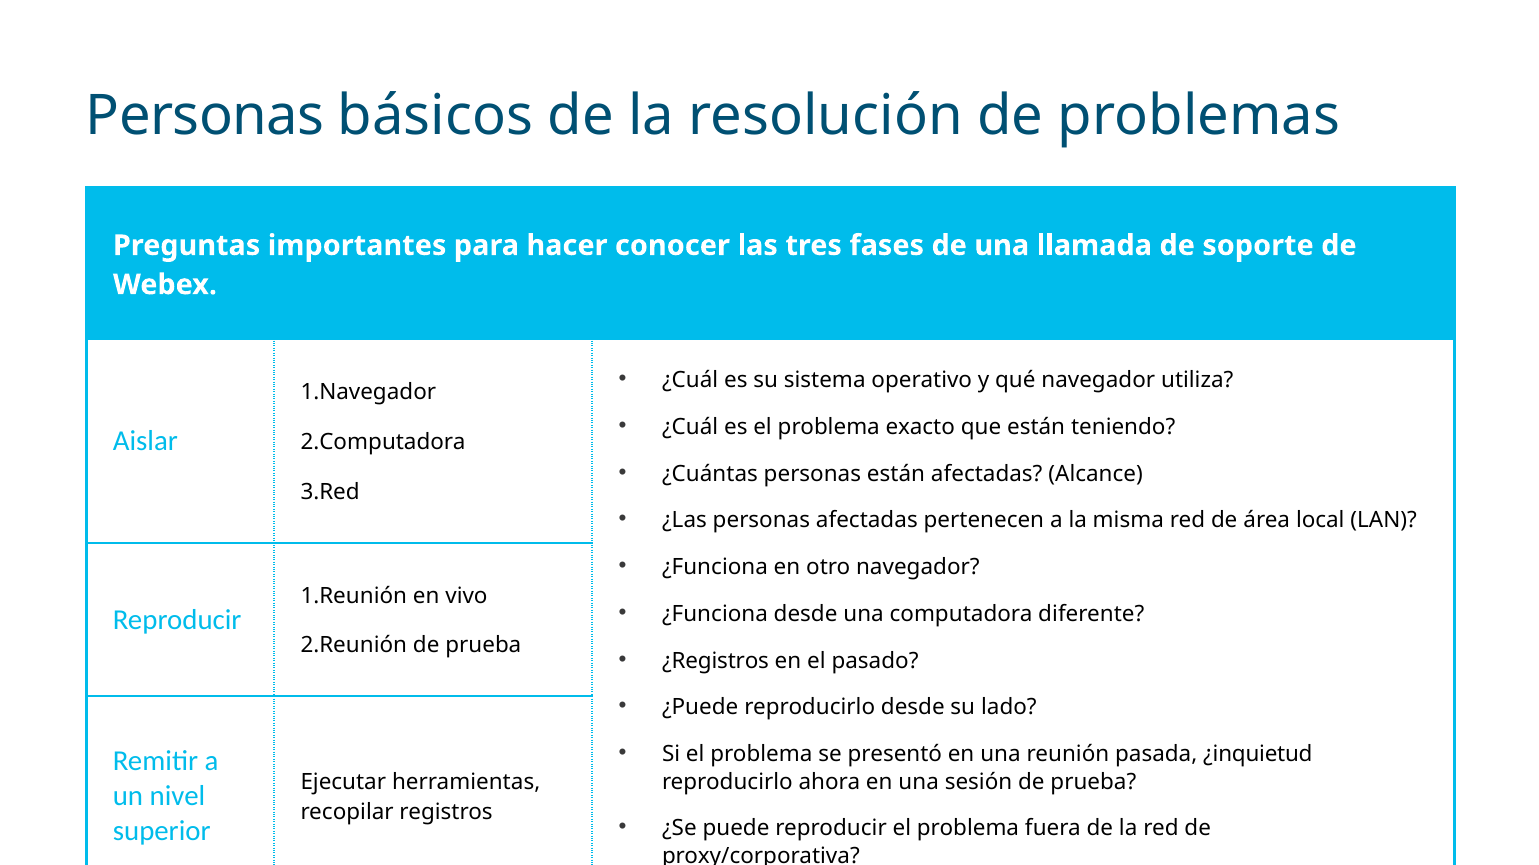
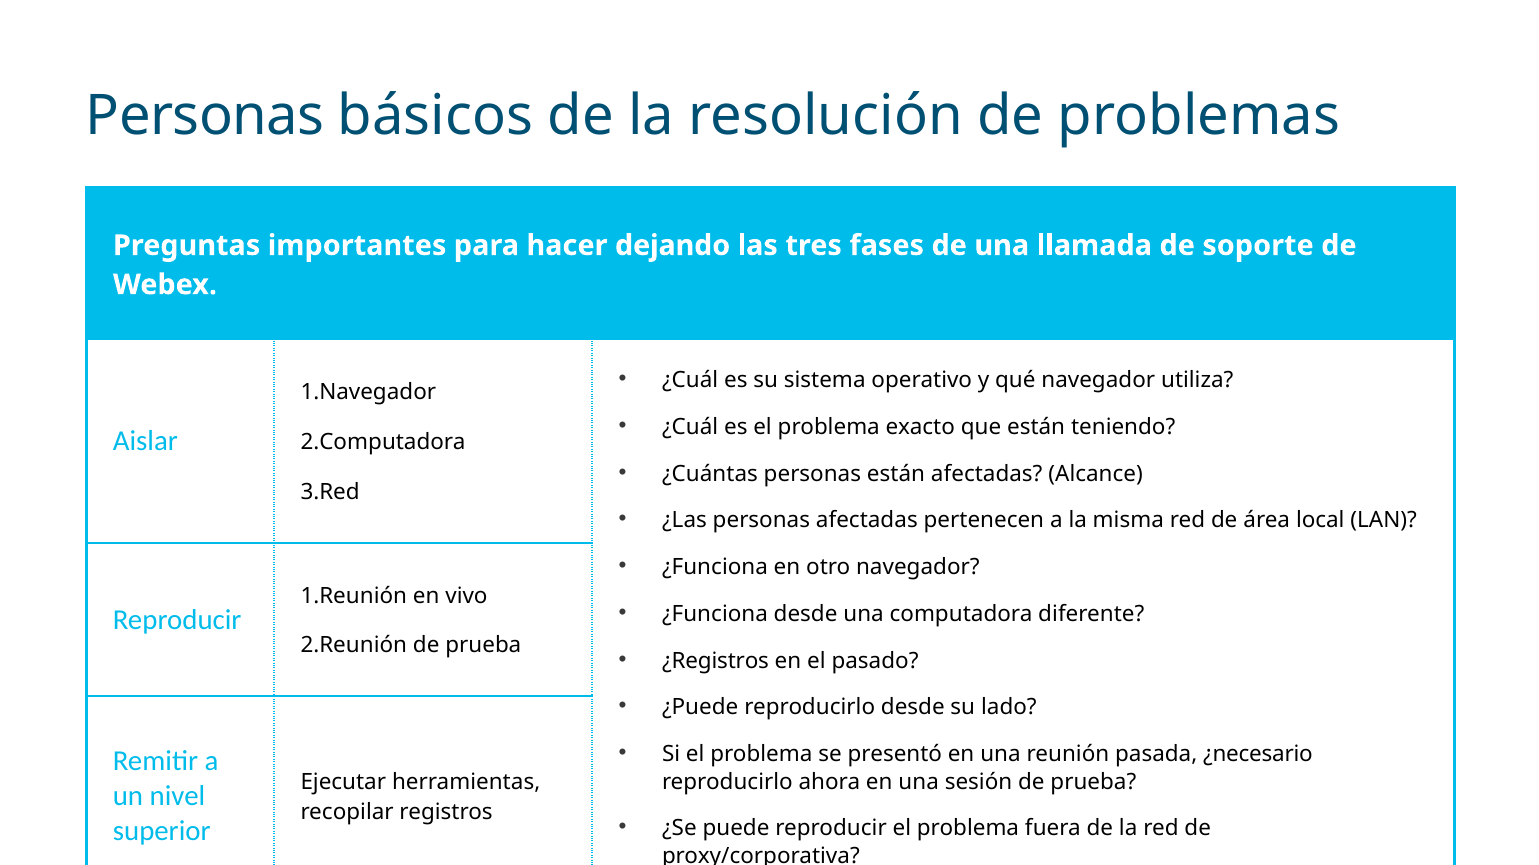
conocer: conocer -> dejando (673, 246)
¿inquietud: ¿inquietud -> ¿necesario (1258, 755)
